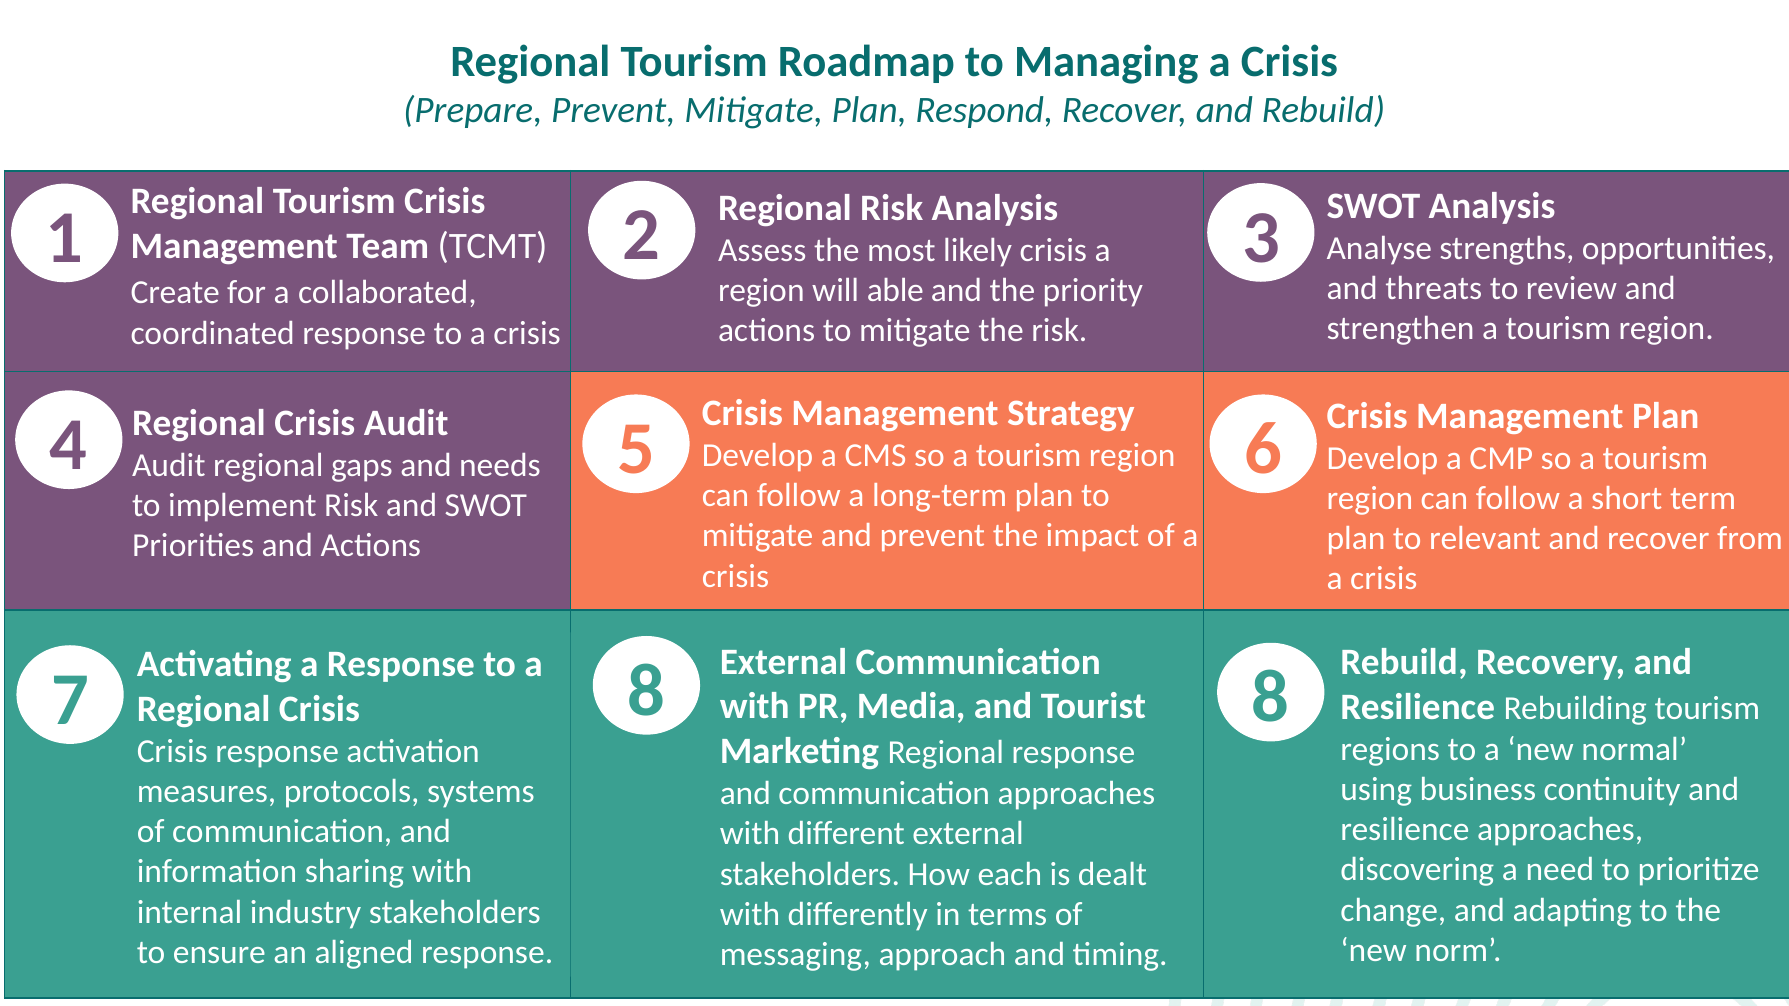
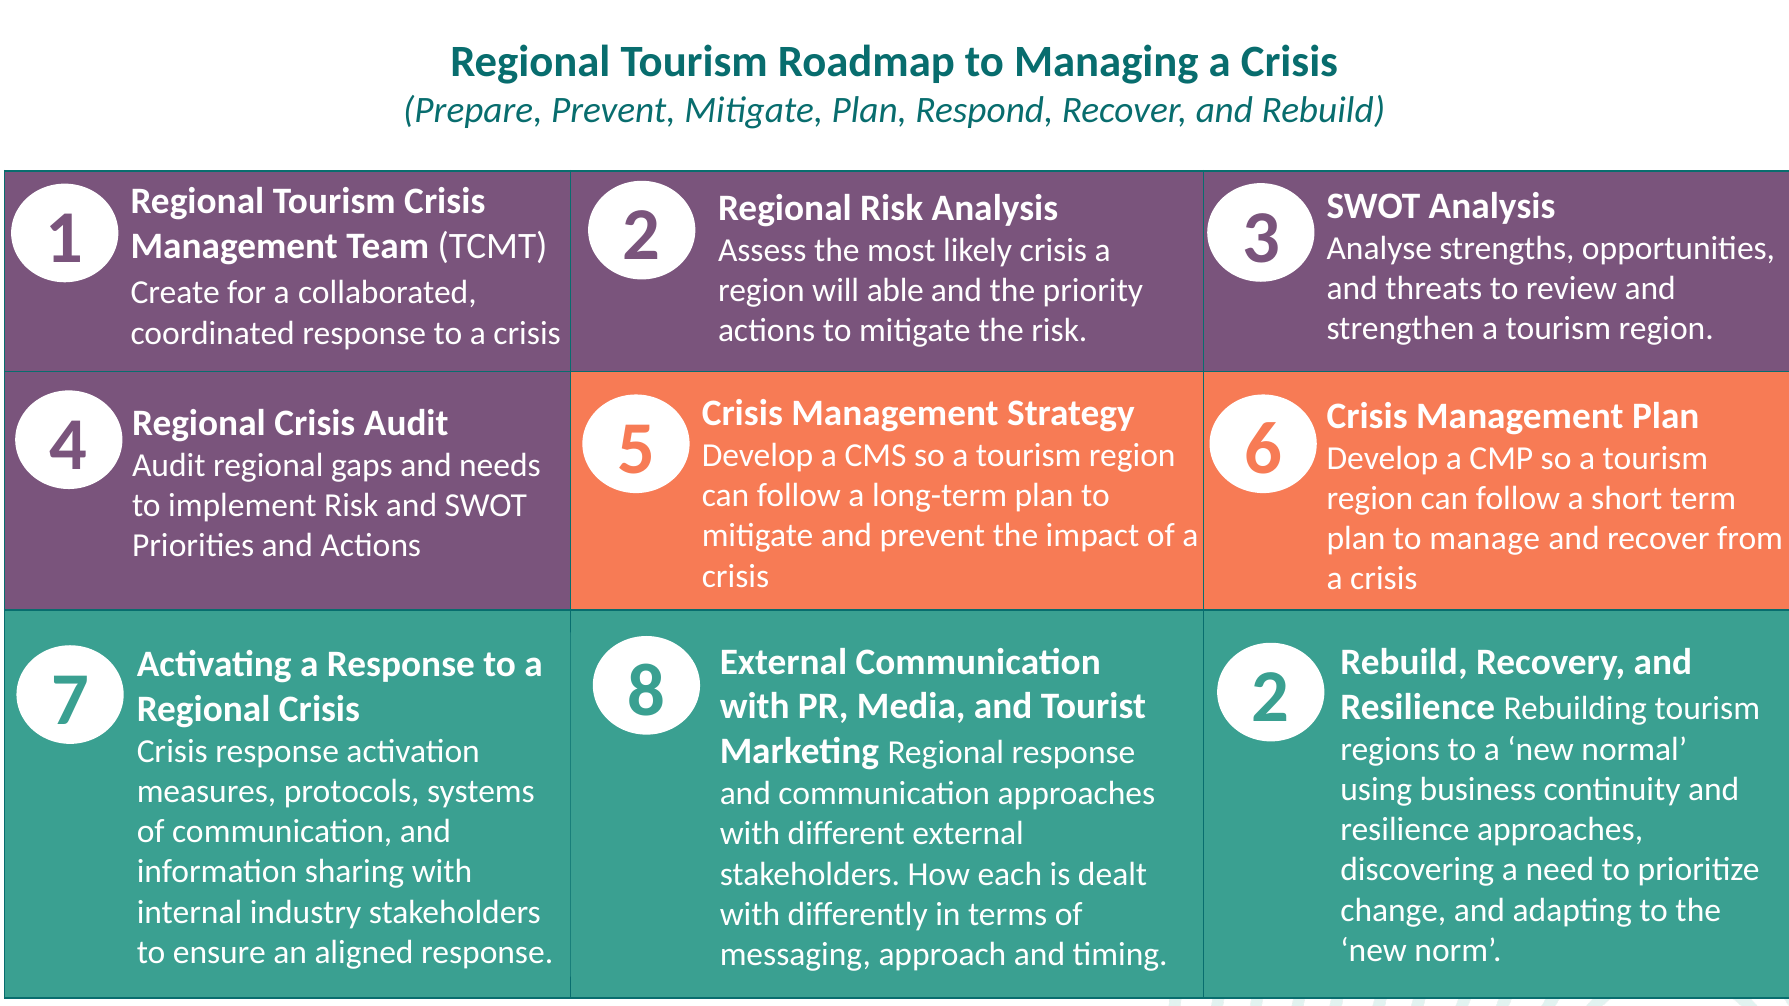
relevant: relevant -> manage (1485, 539)
8 8: 8 -> 2 (1271, 697)
